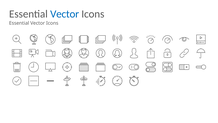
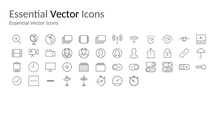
Vector colour: blue -> black (65, 14)
